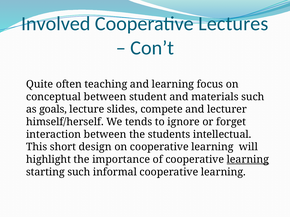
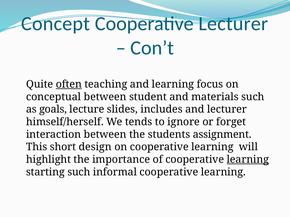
Involved: Involved -> Concept (56, 24)
Cooperative Lectures: Lectures -> Lecturer (233, 24)
often underline: none -> present (69, 84)
compete: compete -> includes (161, 110)
intellectual: intellectual -> assignment (222, 135)
